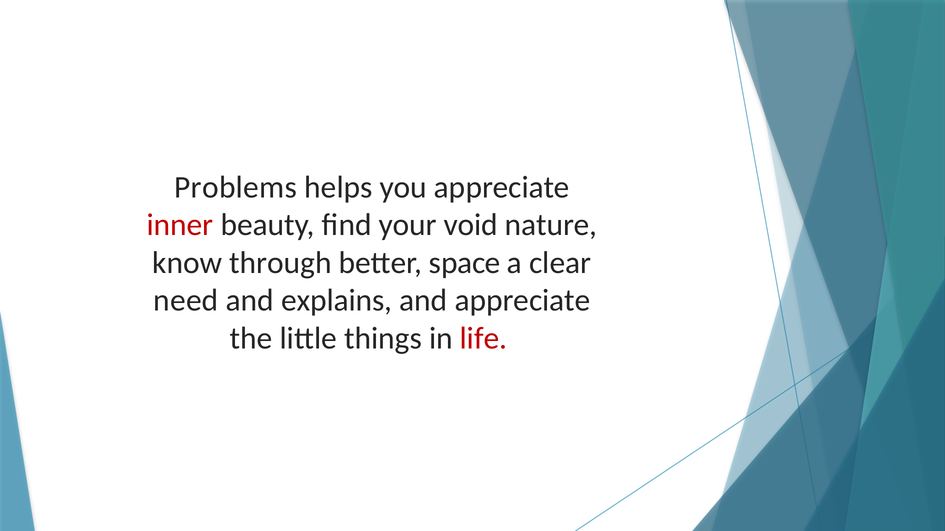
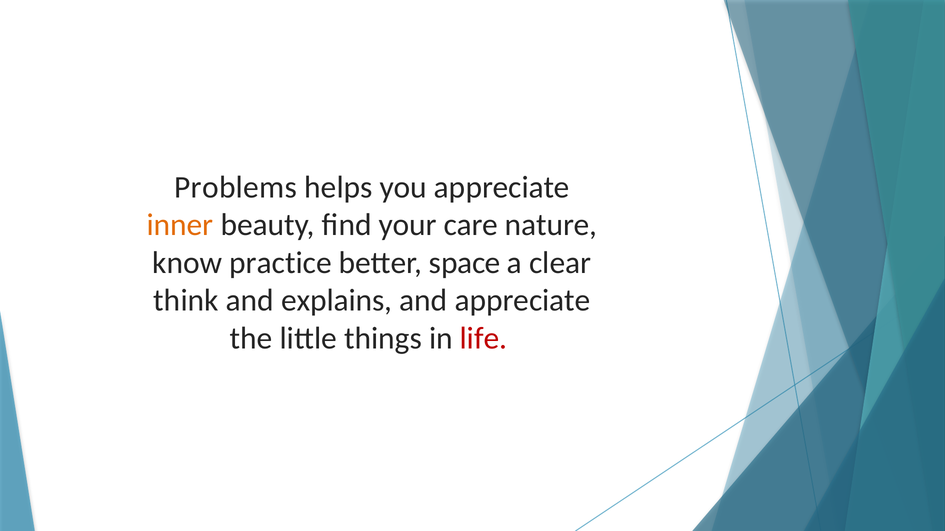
inner colour: red -> orange (180, 225)
void: void -> care (471, 225)
through: through -> practice (280, 263)
need: need -> think (186, 301)
